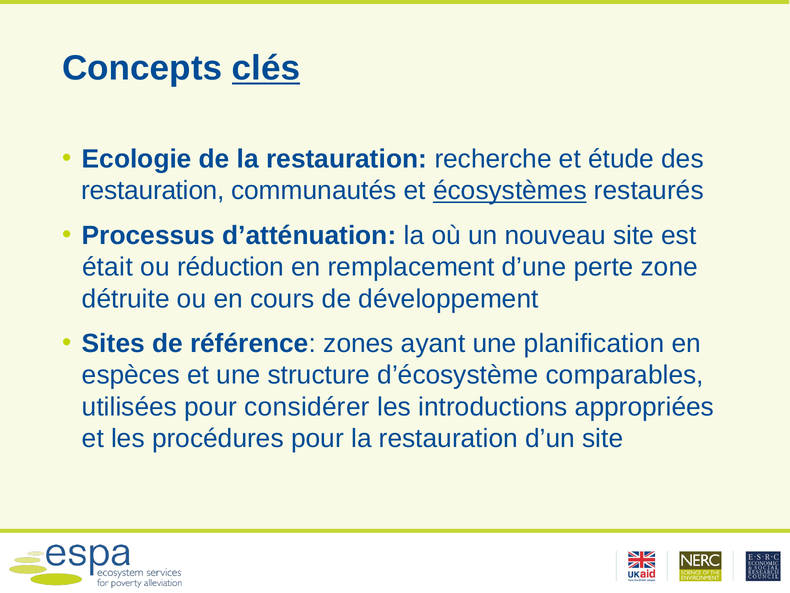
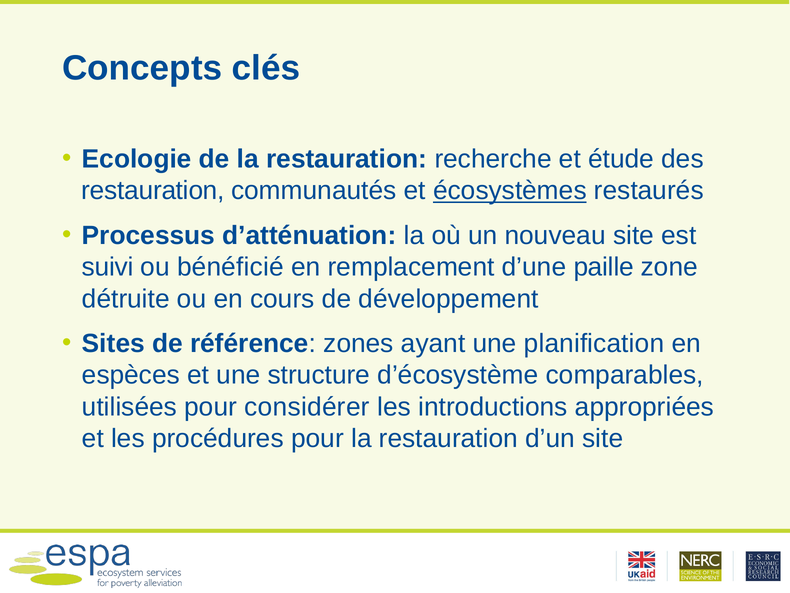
clés underline: present -> none (266, 68)
était: était -> suivi (108, 267)
réduction: réduction -> bénéficié (230, 267)
perte: perte -> paille (604, 267)
